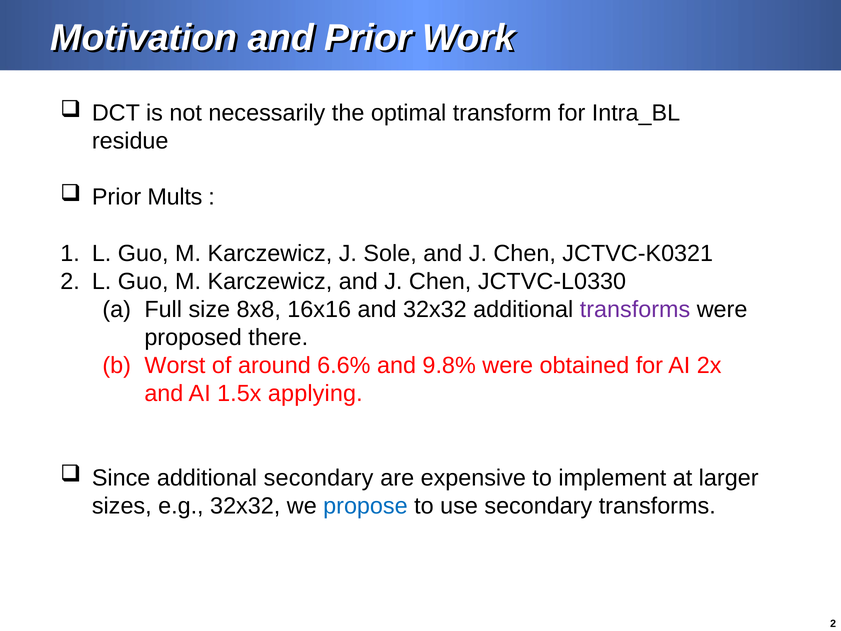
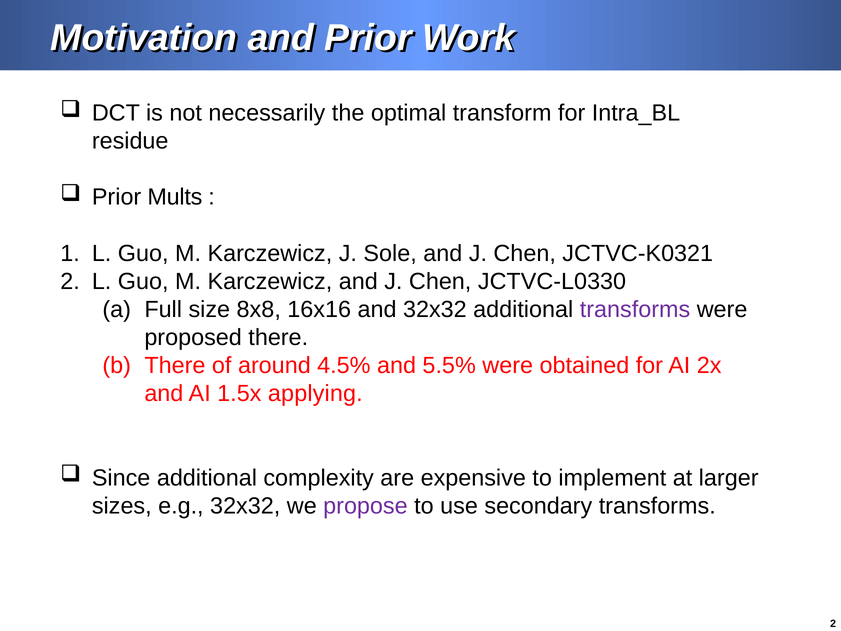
Worst: Worst -> There (175, 365)
6.6%: 6.6% -> 4.5% (344, 365)
9.8%: 9.8% -> 5.5% (449, 365)
additional secondary: secondary -> complexity (319, 478)
propose colour: blue -> purple (365, 506)
